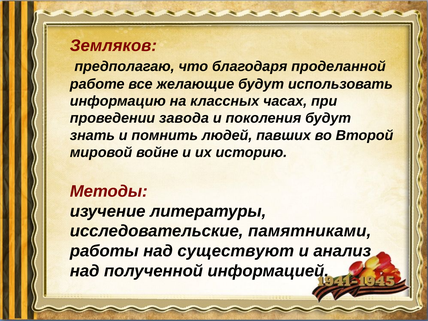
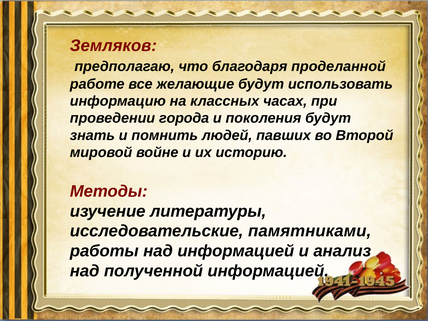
завода: завода -> города (184, 118)
над существуют: существуют -> информацией (236, 251)
